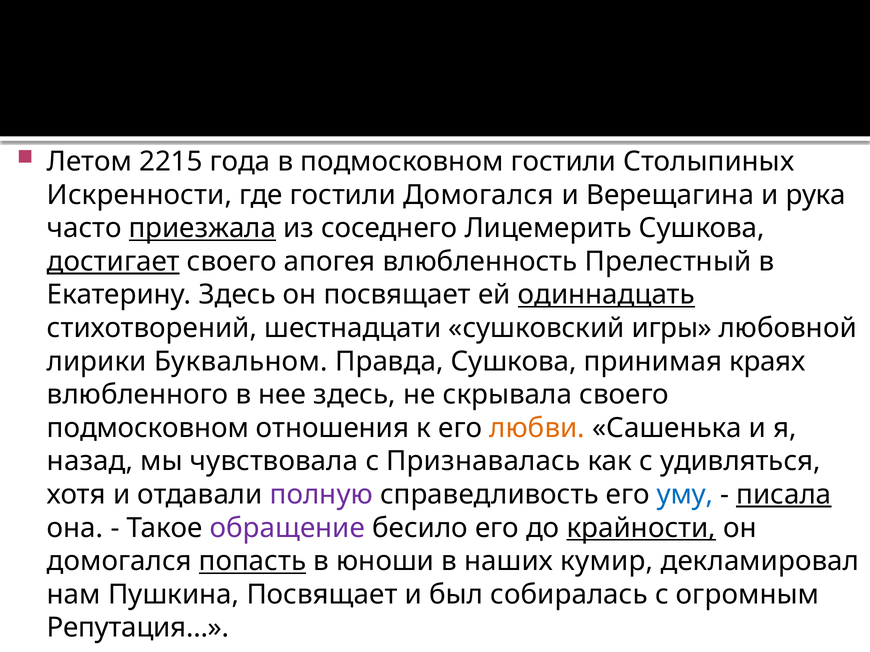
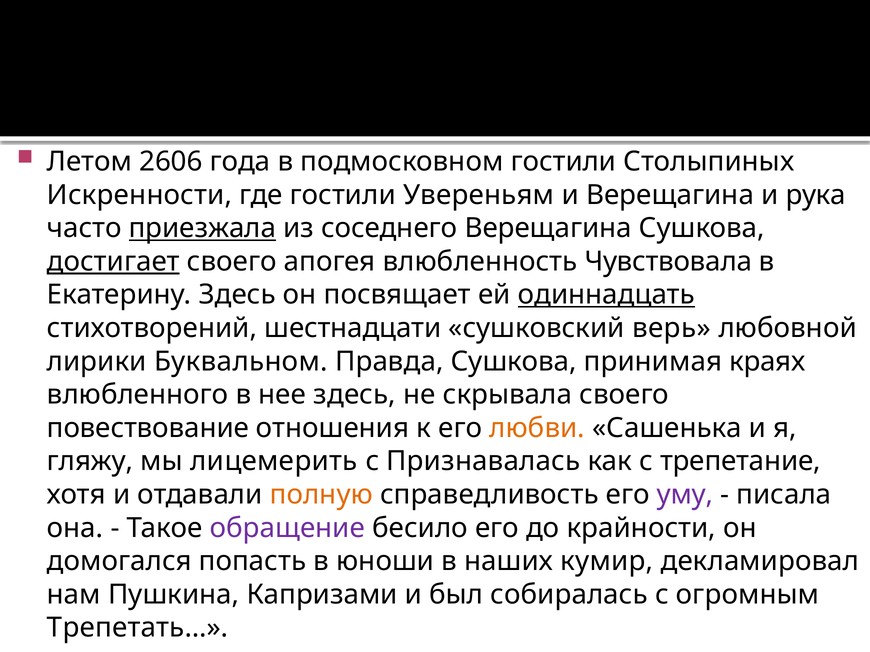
2215: 2215 -> 2606 (171, 162)
гостили Домогался: Домогался -> Увереньям (479, 195)
соседнего Лицемерить: Лицемерить -> Верещагина (548, 228)
Прелестный: Прелестный -> Чувствовала (668, 262)
игры: игры -> верь (672, 328)
подмосковном: подмосковном -> повествование (148, 428)
назад: назад -> гляжу (90, 462)
чувствовала: чувствовала -> лицемерить (274, 462)
удивляться: удивляться -> трепетание (740, 462)
полную colour: purple -> orange (321, 495)
уму colour: blue -> purple (685, 495)
писала underline: present -> none (784, 495)
крайности underline: present -> none (641, 528)
попасть underline: present -> none (252, 562)
Пушкина Посвящает: Посвящает -> Капризами (322, 595)
Репутация…: Репутация… -> Трепетать… (138, 628)
